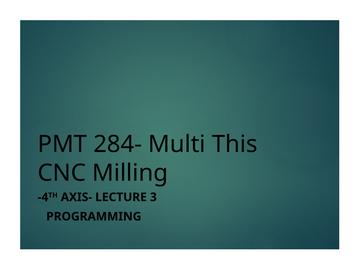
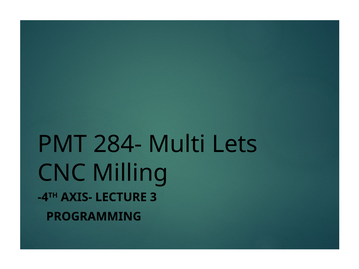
This: This -> Lets (235, 144)
